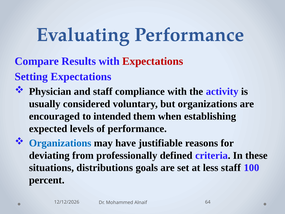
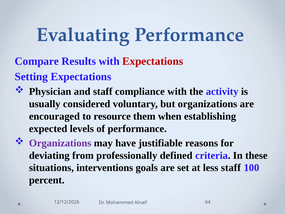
intended: intended -> resource (112, 116)
Organizations colour: blue -> purple (60, 143)
distributions: distributions -> interventions (105, 168)
